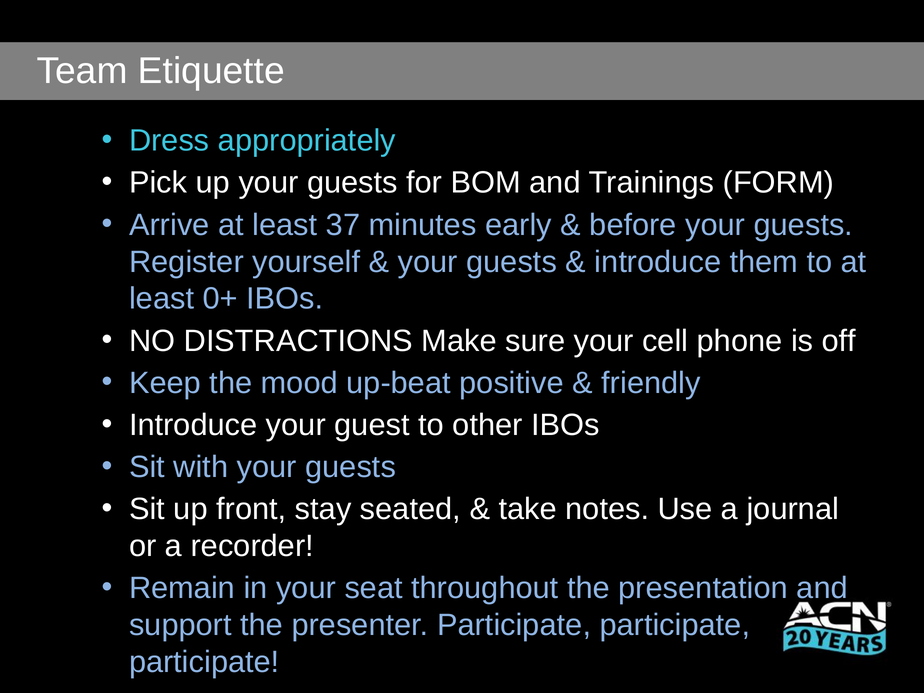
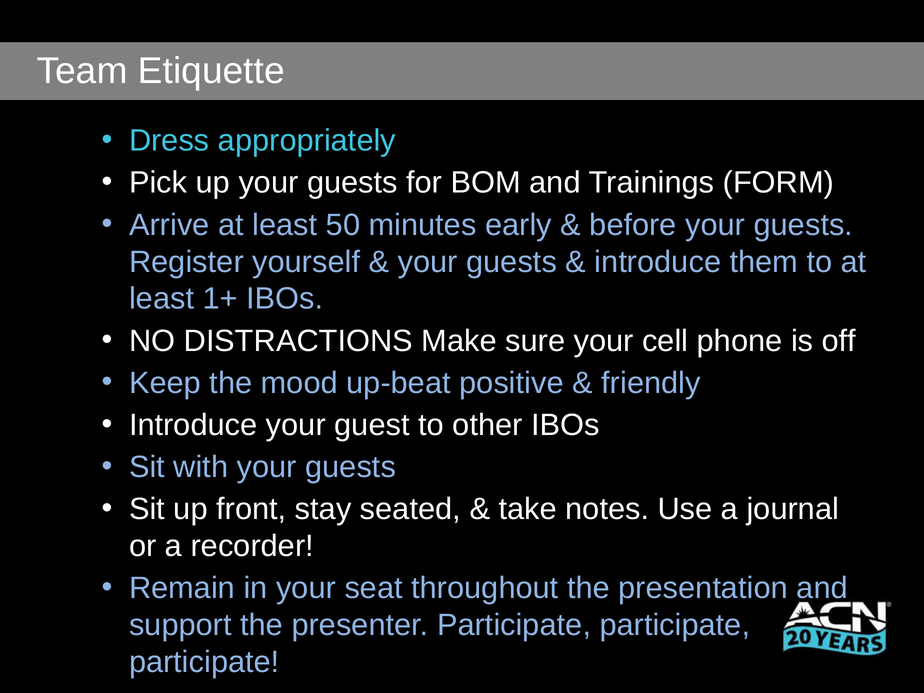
37: 37 -> 50 (343, 225)
0+: 0+ -> 1+ (220, 299)
